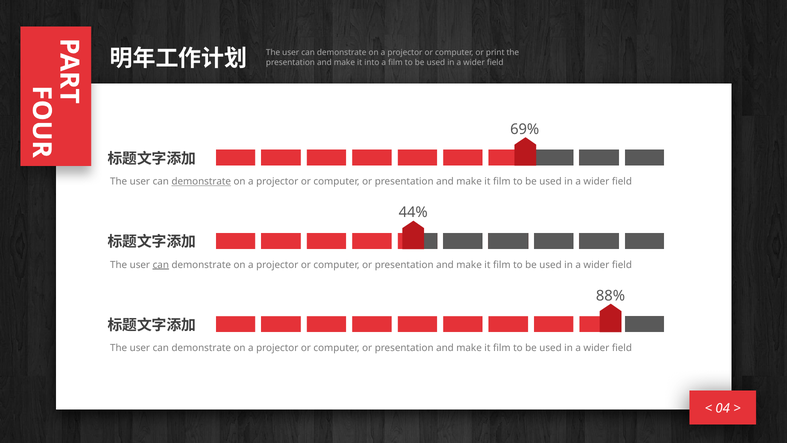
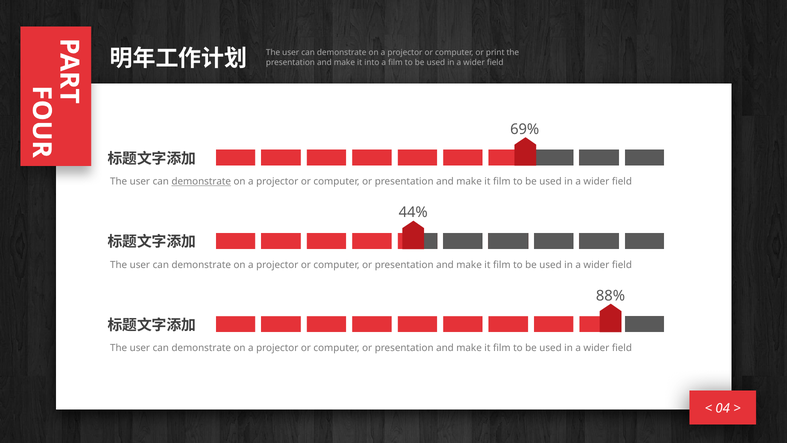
can underline: present -> none (161, 265)
